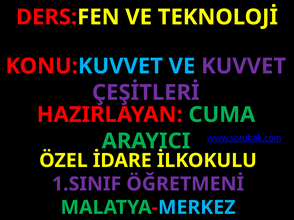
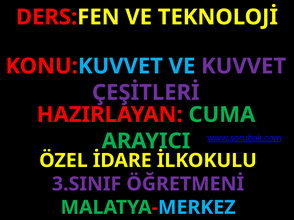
1.SINIF: 1.SINIF -> 3.SINIF (87, 184)
